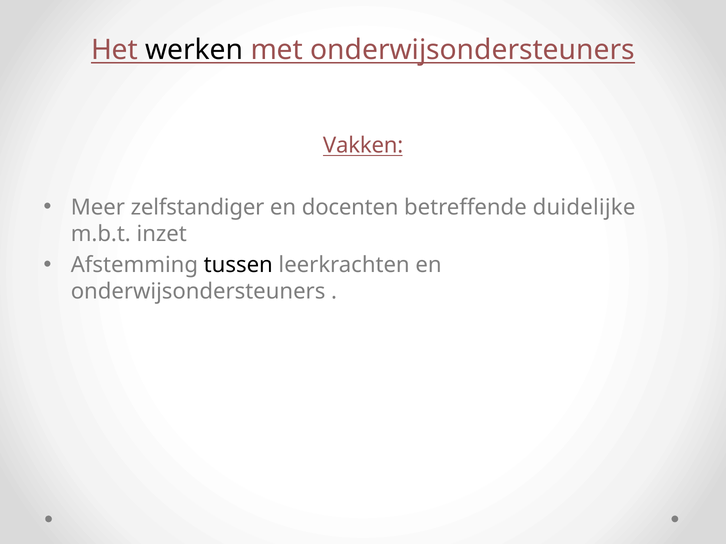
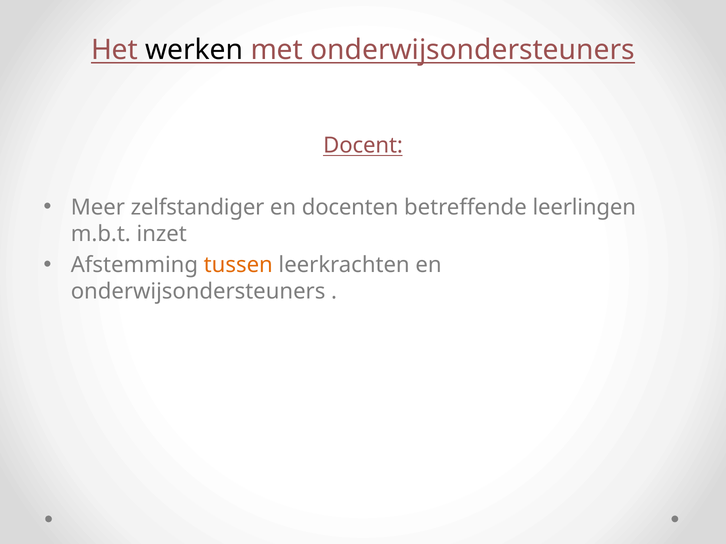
Vakken: Vakken -> Docent (363, 146)
duidelijke: duidelijke -> leerlingen (584, 208)
tussen colour: black -> orange (238, 265)
